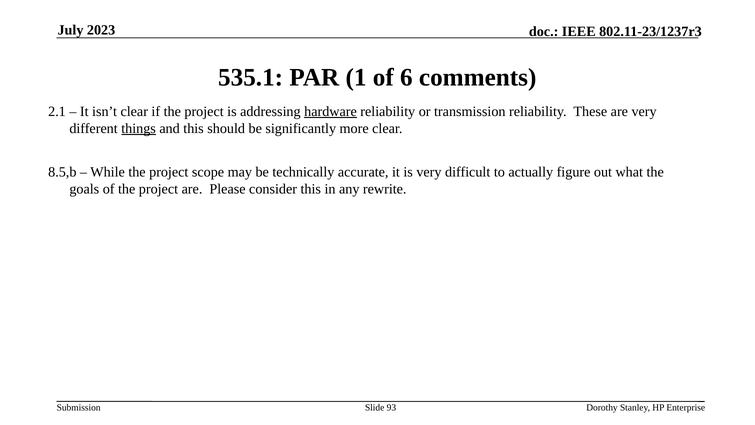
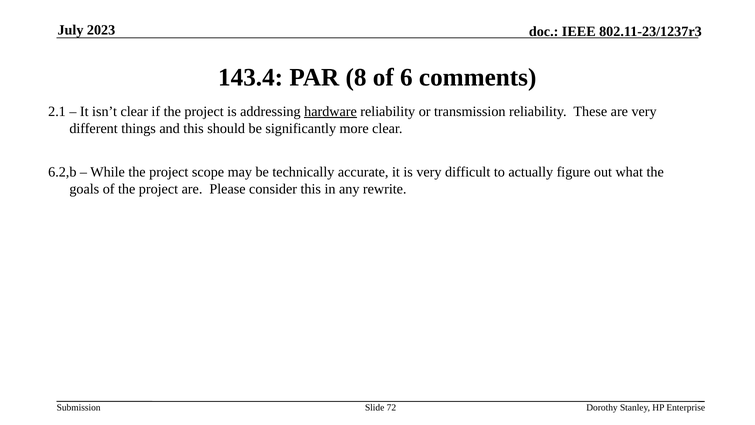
535.1: 535.1 -> 143.4 (251, 77)
1: 1 -> 8 (356, 77)
things underline: present -> none (139, 128)
8.5,b: 8.5,b -> 6.2,b (62, 172)
93: 93 -> 72 (391, 407)
